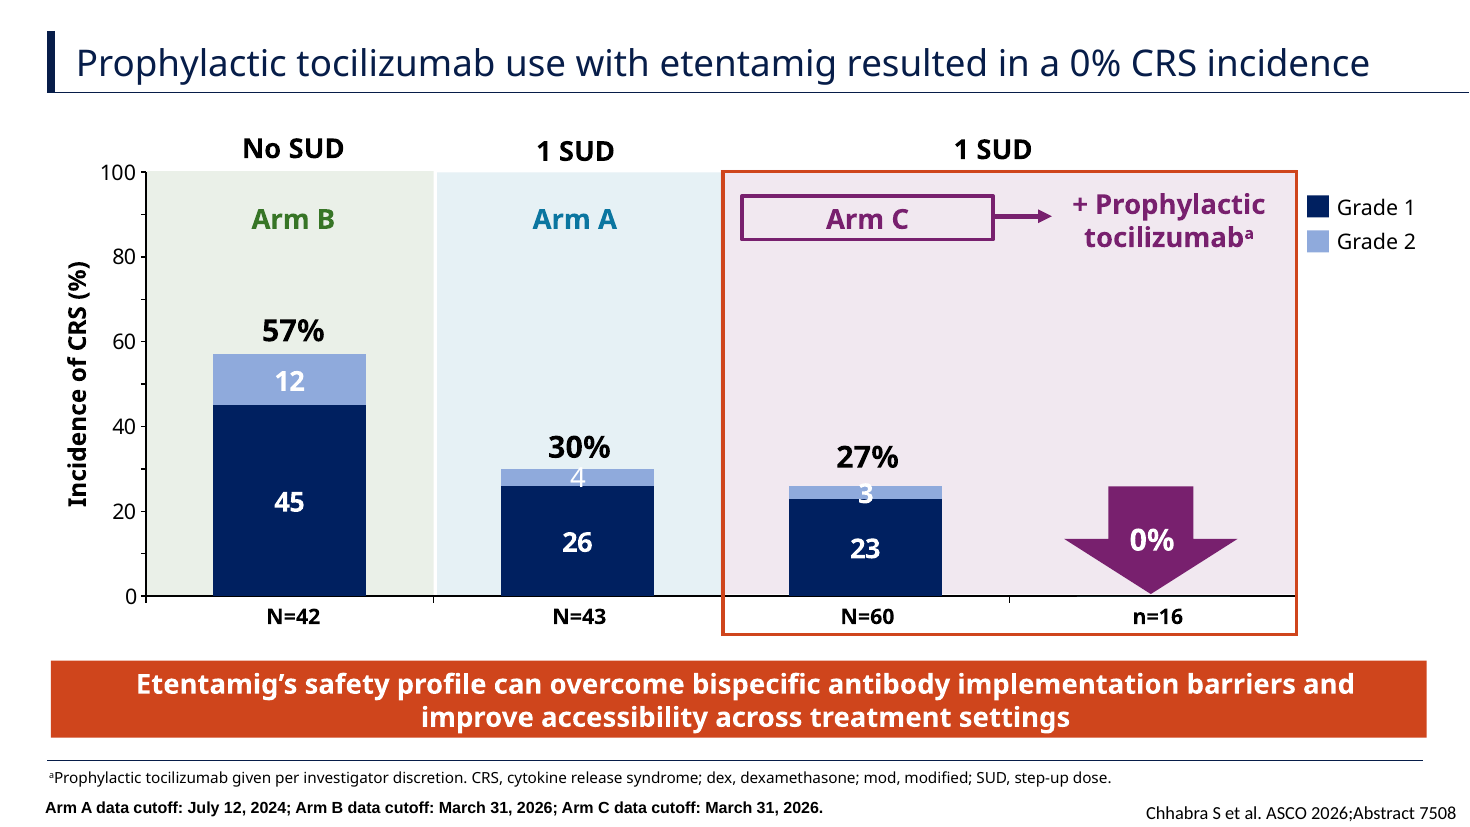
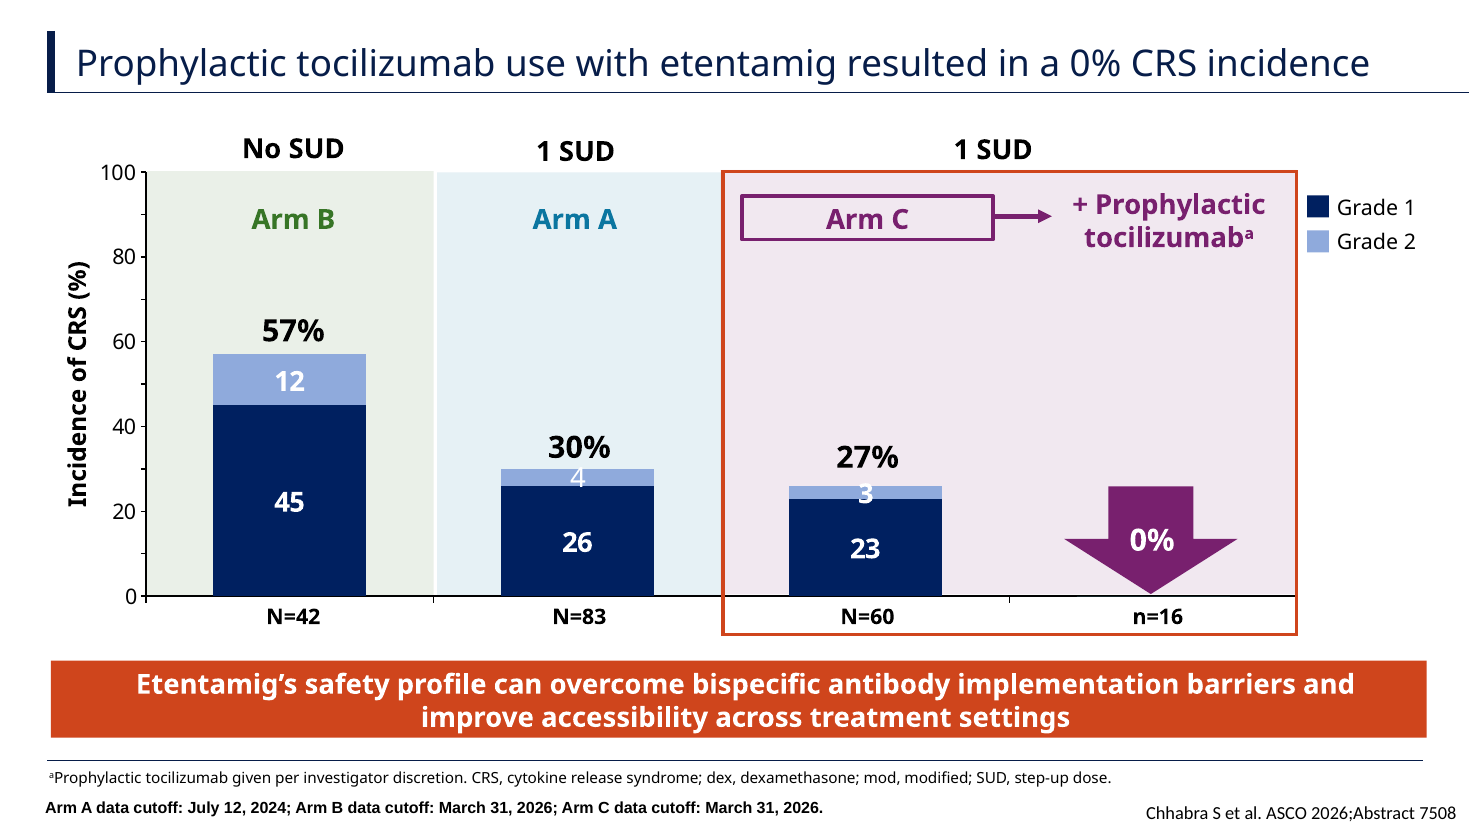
N=43: N=43 -> N=83 (579, 617)
